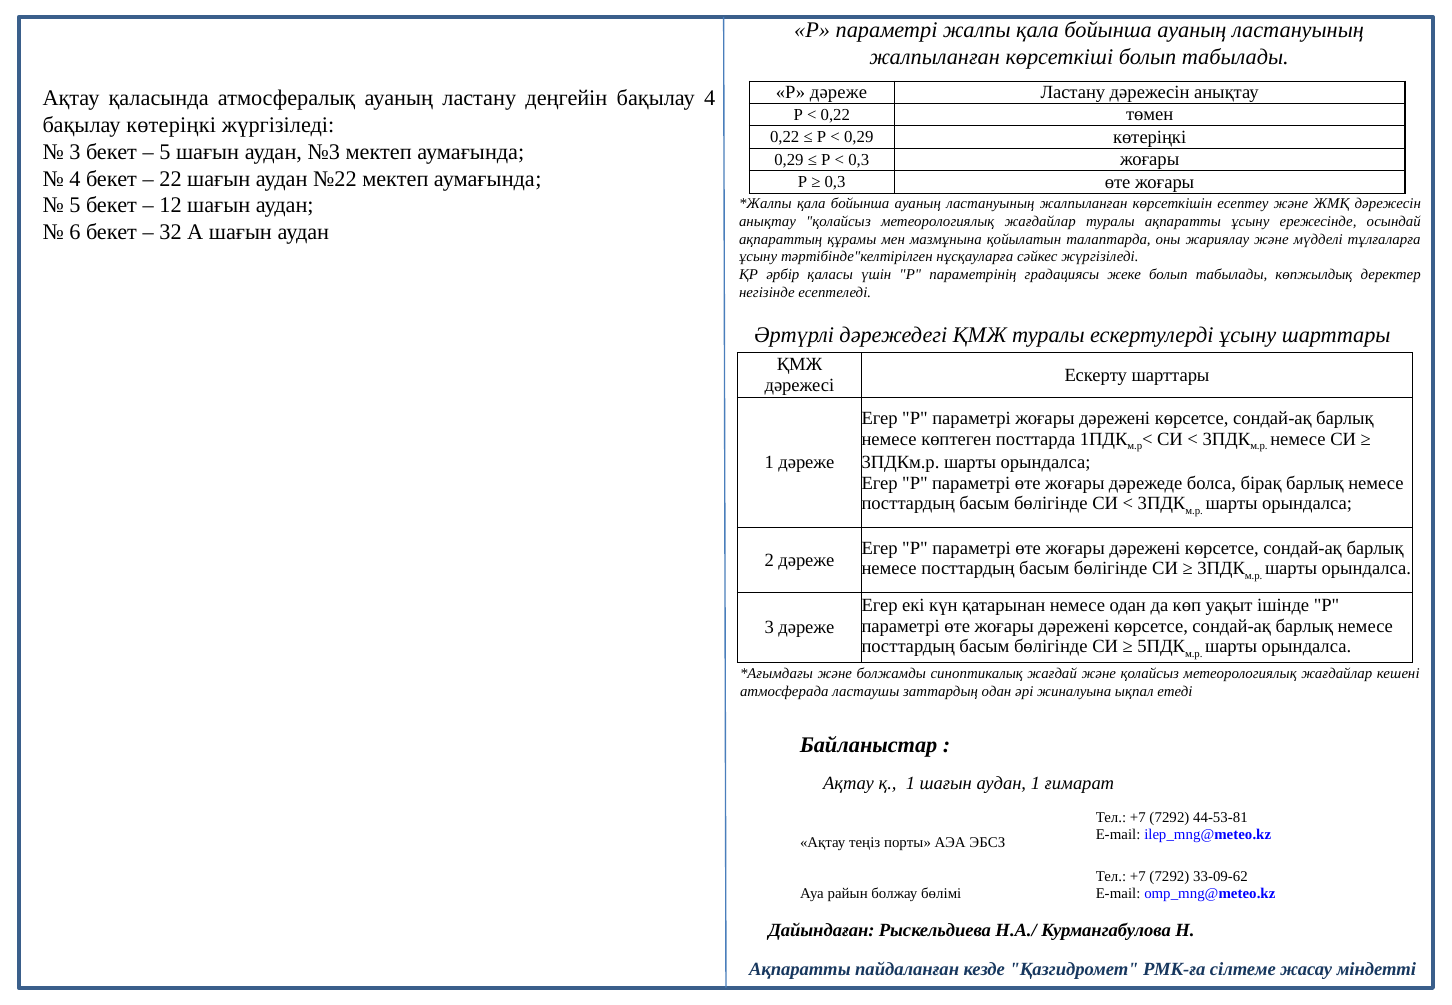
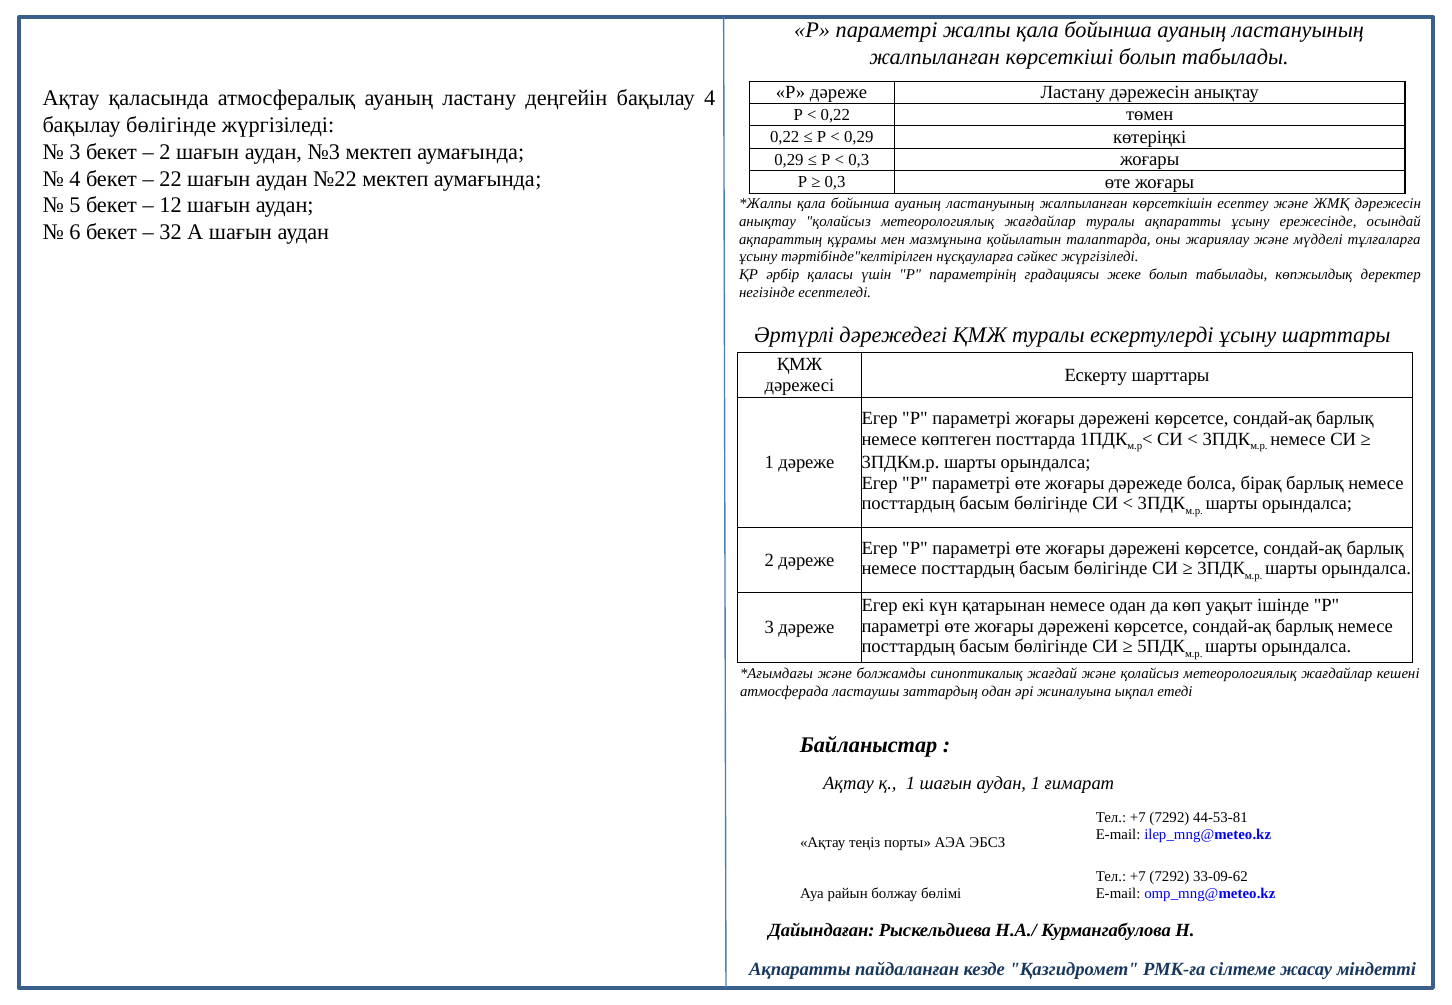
бақылау көтеріңкі: көтеріңкі -> бөлігінде (171, 125)
5: 5 -> 2 (165, 152)
